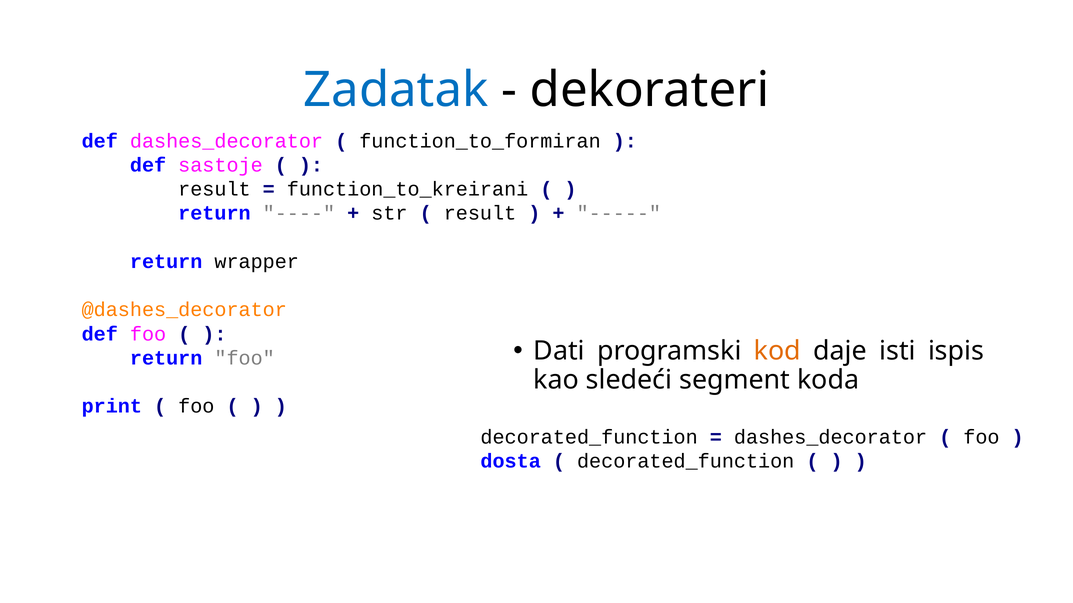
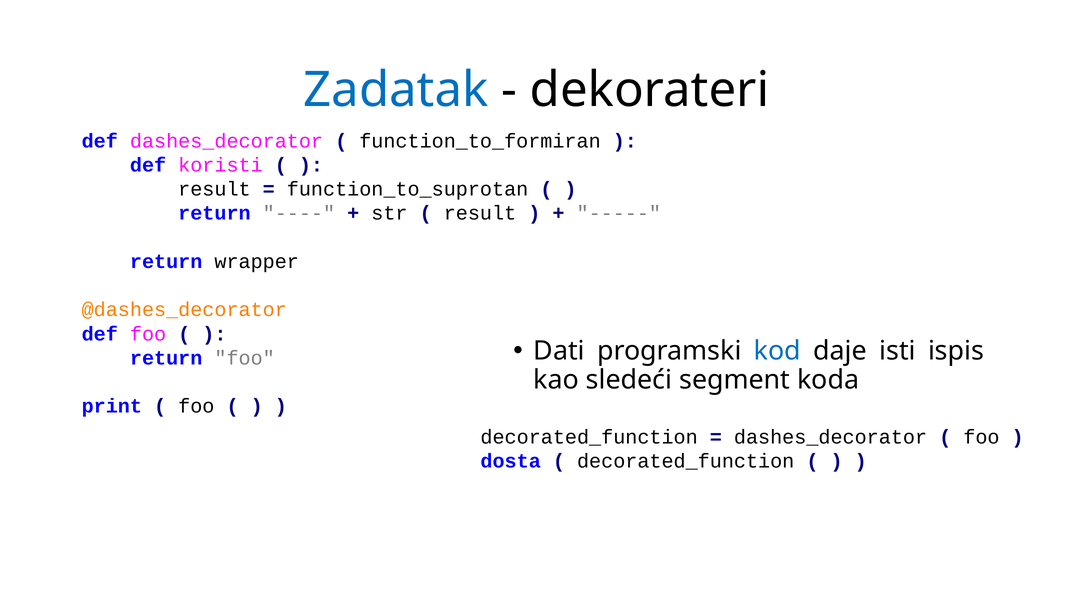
sastoje: sastoje -> koristi (220, 165)
function_to_kreirani: function_to_kreirani -> function_to_suprotan (408, 189)
kod colour: orange -> blue (777, 351)
